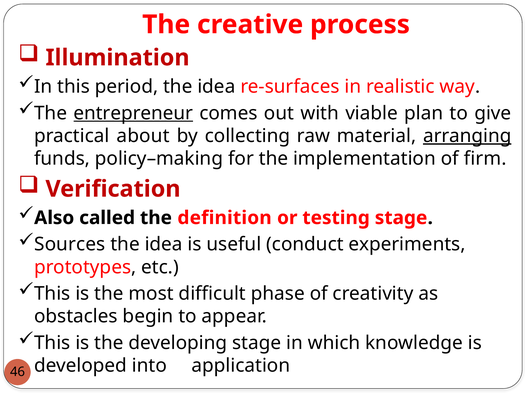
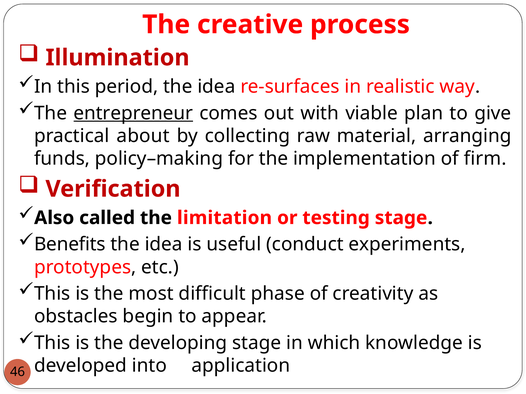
arranging underline: present -> none (467, 136)
definition: definition -> limitation (225, 218)
Sources: Sources -> Benefits (70, 245)
